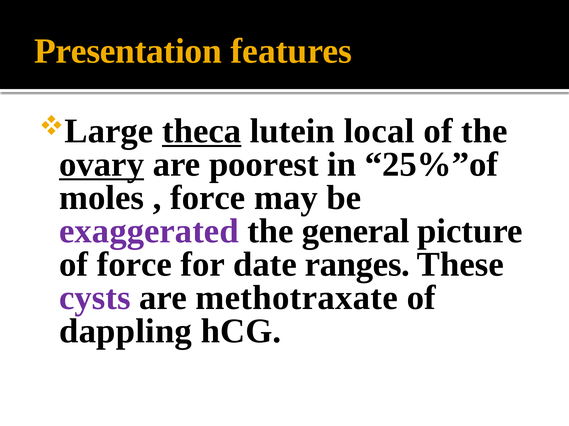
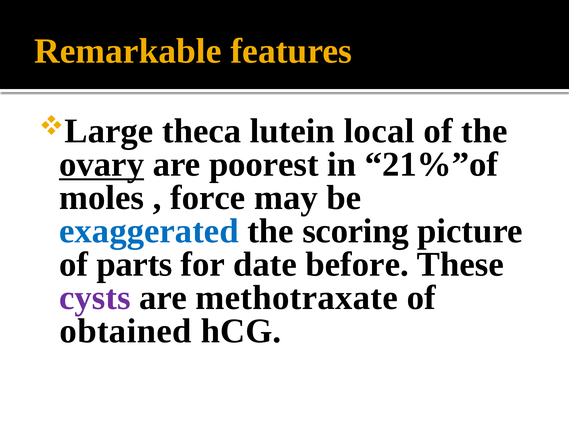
Presentation: Presentation -> Remarkable (128, 51)
theca underline: present -> none (202, 131)
25%”of: 25%”of -> 21%”of (431, 165)
exaggerated colour: purple -> blue (149, 232)
general: general -> scoring (356, 232)
of force: force -> parts (135, 265)
ranges: ranges -> before (357, 265)
dappling: dappling -> obtained (126, 332)
